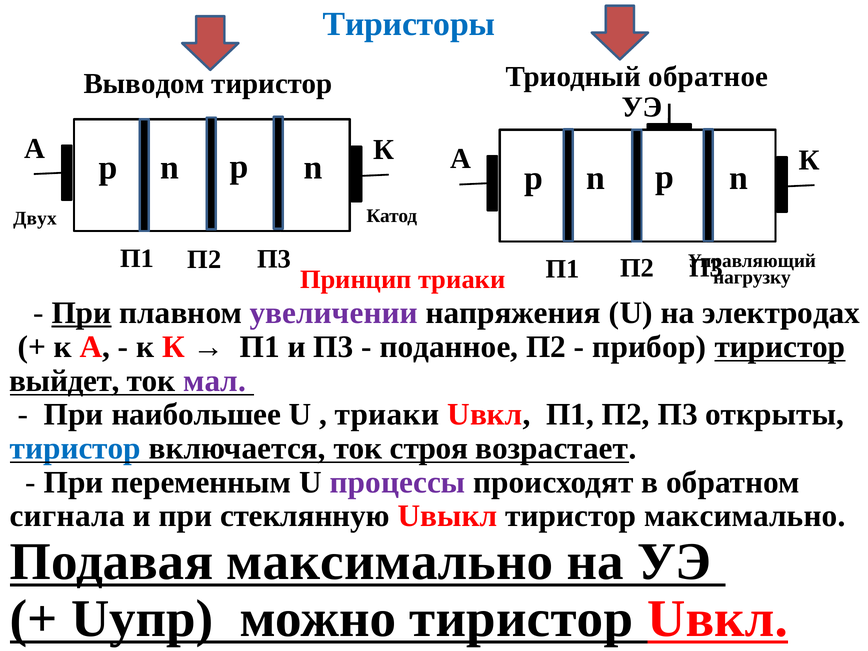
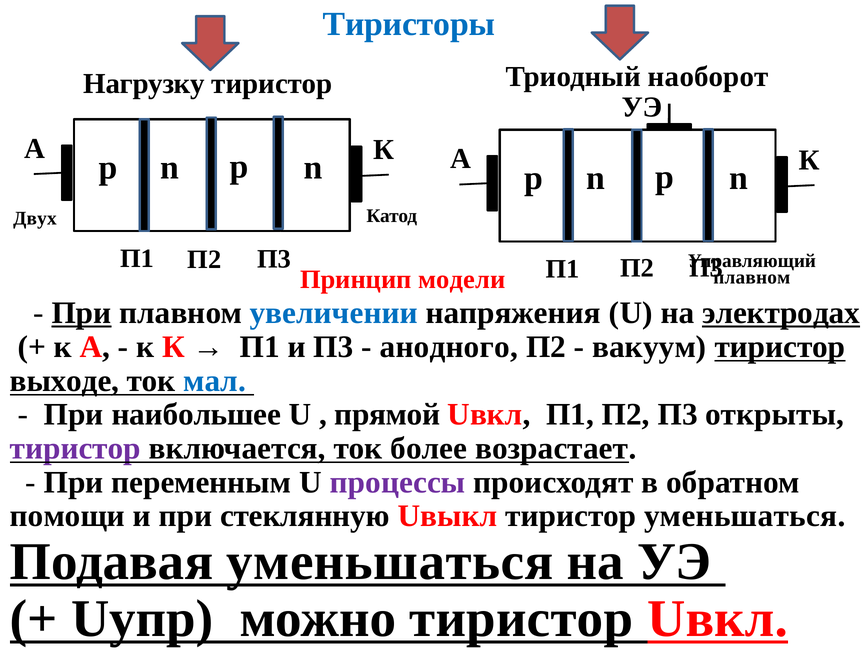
Выводом: Выводом -> Нагрузку (144, 84)
обратное: обратное -> наоборот (708, 77)
Принцип триаки: триаки -> модели (462, 280)
нагрузку: нагрузку -> плавном (752, 277)
увеличении colour: purple -> blue (334, 313)
электродах underline: none -> present (781, 313)
поданное: поданное -> анодного (449, 347)
прибор: прибор -> вакуум (649, 347)
выйдет: выйдет -> выходе (64, 381)
мал colour: purple -> blue (215, 381)
триаки: триаки -> прямой (387, 415)
тиристор colour: blue -> purple (75, 448)
строя: строя -> более (429, 448)
сигнала: сигнала -> помощи (67, 516)
тиристор максимально: максимально -> уменьшаться (745, 516)
Подавая максимально: максимально -> уменьшаться (390, 562)
